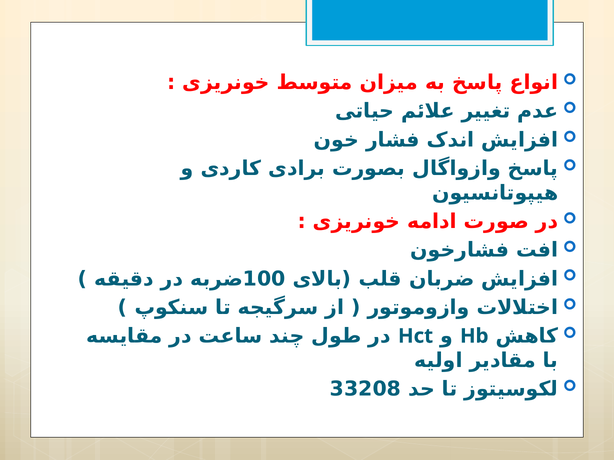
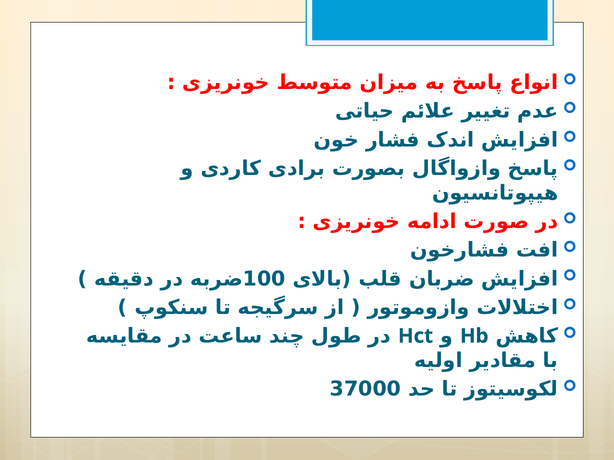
33208: 33208 -> 37000 (366, 390)
